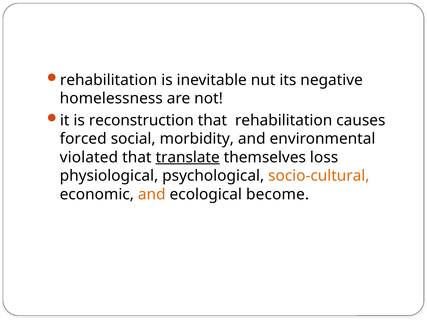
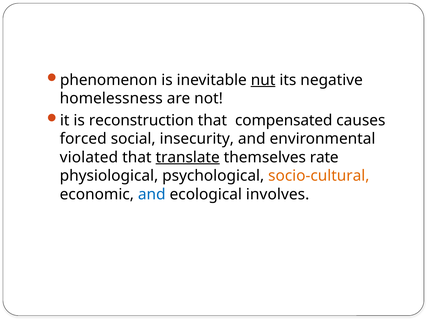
rehabilitation: rehabilitation -> phenomenon (109, 80)
nut underline: none -> present (263, 80)
that rehabilitation: rehabilitation -> compensated (284, 120)
morbidity: morbidity -> insecurity (197, 139)
loss: loss -> rate (324, 157)
and colour: orange -> blue (152, 194)
become: become -> involves (278, 194)
